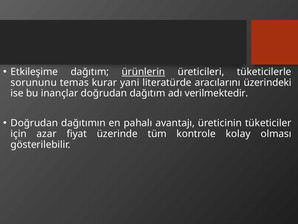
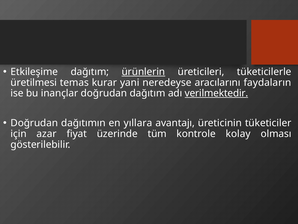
sorununu: sorununu -> üretilmesi (34, 82)
literatürde: literatürde -> neredeyse (167, 82)
üzerindeki: üzerindeki -> faydaların (267, 82)
verilmektedir underline: none -> present (216, 93)
pahalı: pahalı -> yıllara (138, 123)
